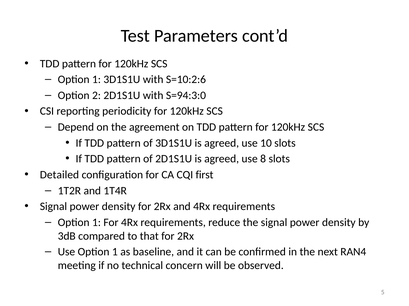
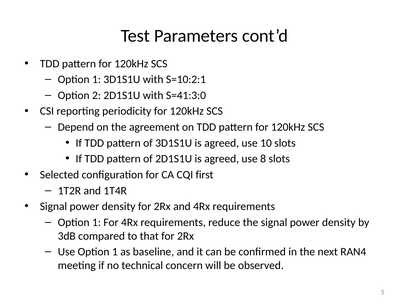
S=10:2:6: S=10:2:6 -> S=10:2:1 (186, 80)
S=94:3:0: S=94:3:0 -> S=41:3:0 (186, 96)
Detailed: Detailed -> Selected (59, 175)
